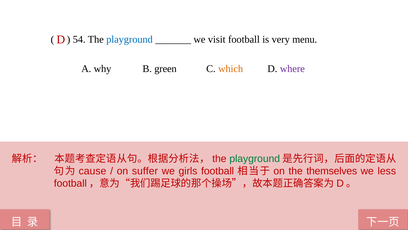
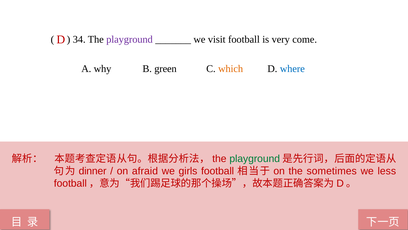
54: 54 -> 34 (79, 39)
playground colour: blue -> purple (130, 39)
menu: menu -> come (305, 39)
where colour: purple -> blue (292, 69)
cause: cause -> dinner (93, 171)
suffer: suffer -> afraid (145, 171)
themselves: themselves -> sometimes (332, 171)
